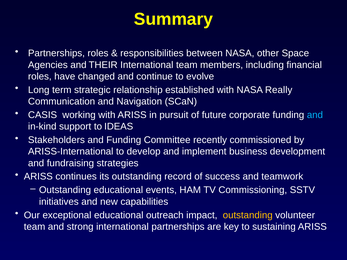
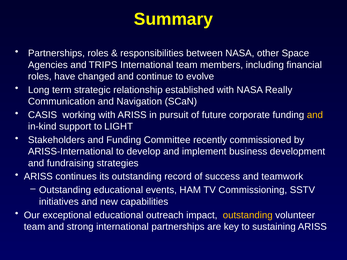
THEIR: THEIR -> TRIPS (103, 65)
and colour: light blue -> yellow (315, 115)
IDEAS: IDEAS -> LIGHT (119, 127)
